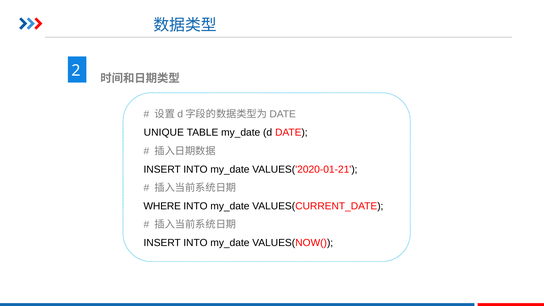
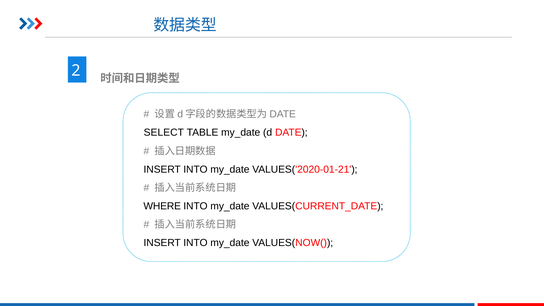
UNIQUE: UNIQUE -> SELECT (164, 133)
